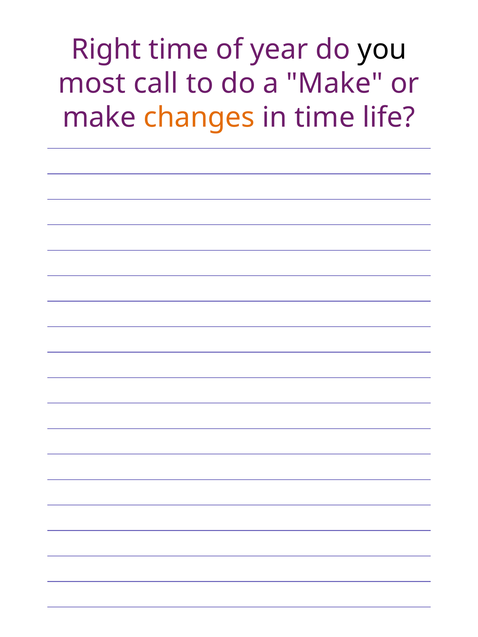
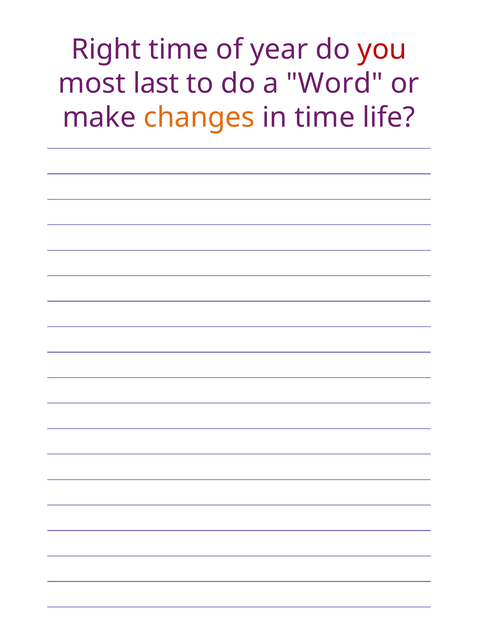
you colour: black -> red (382, 50)
call: call -> last (156, 84)
a Make: Make -> Word (335, 84)
